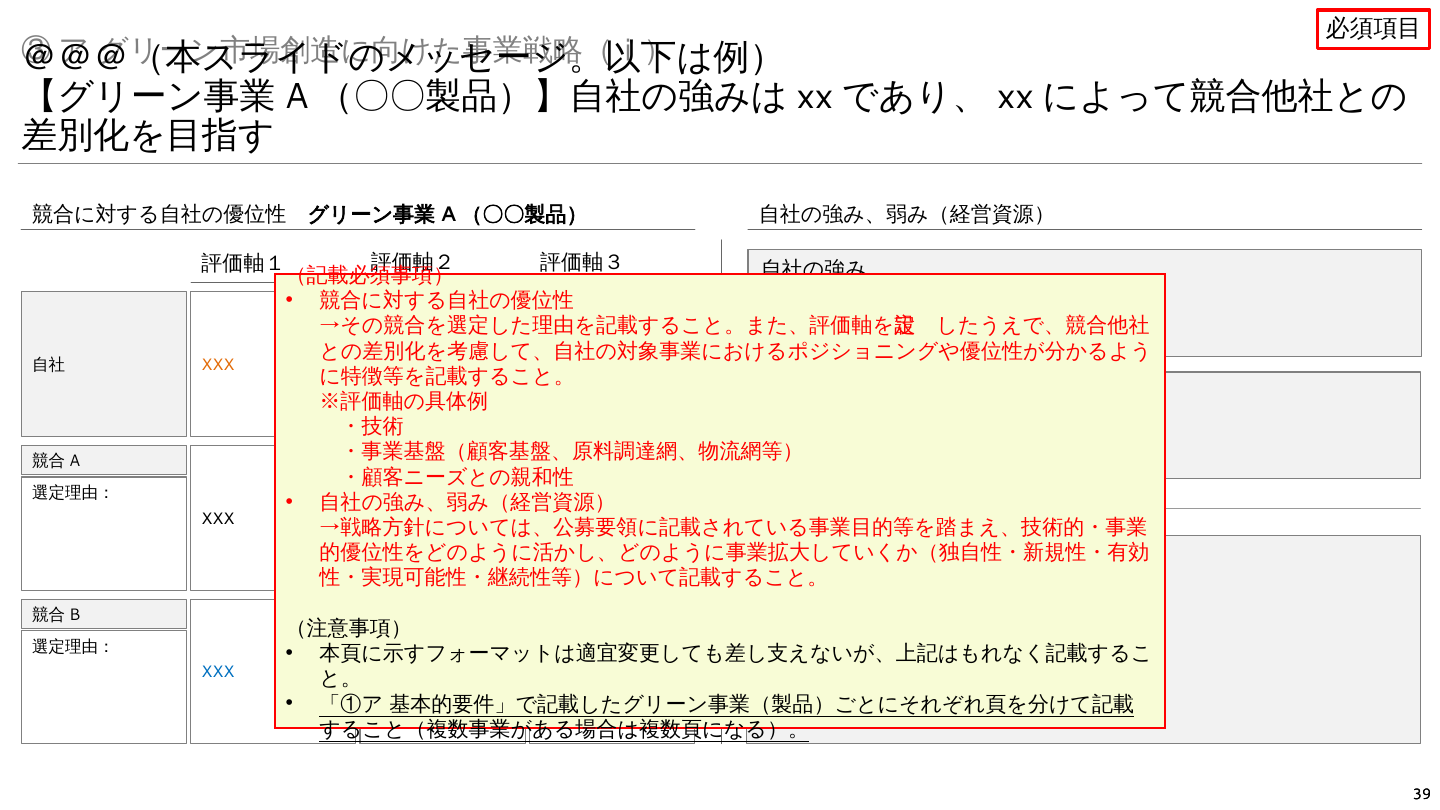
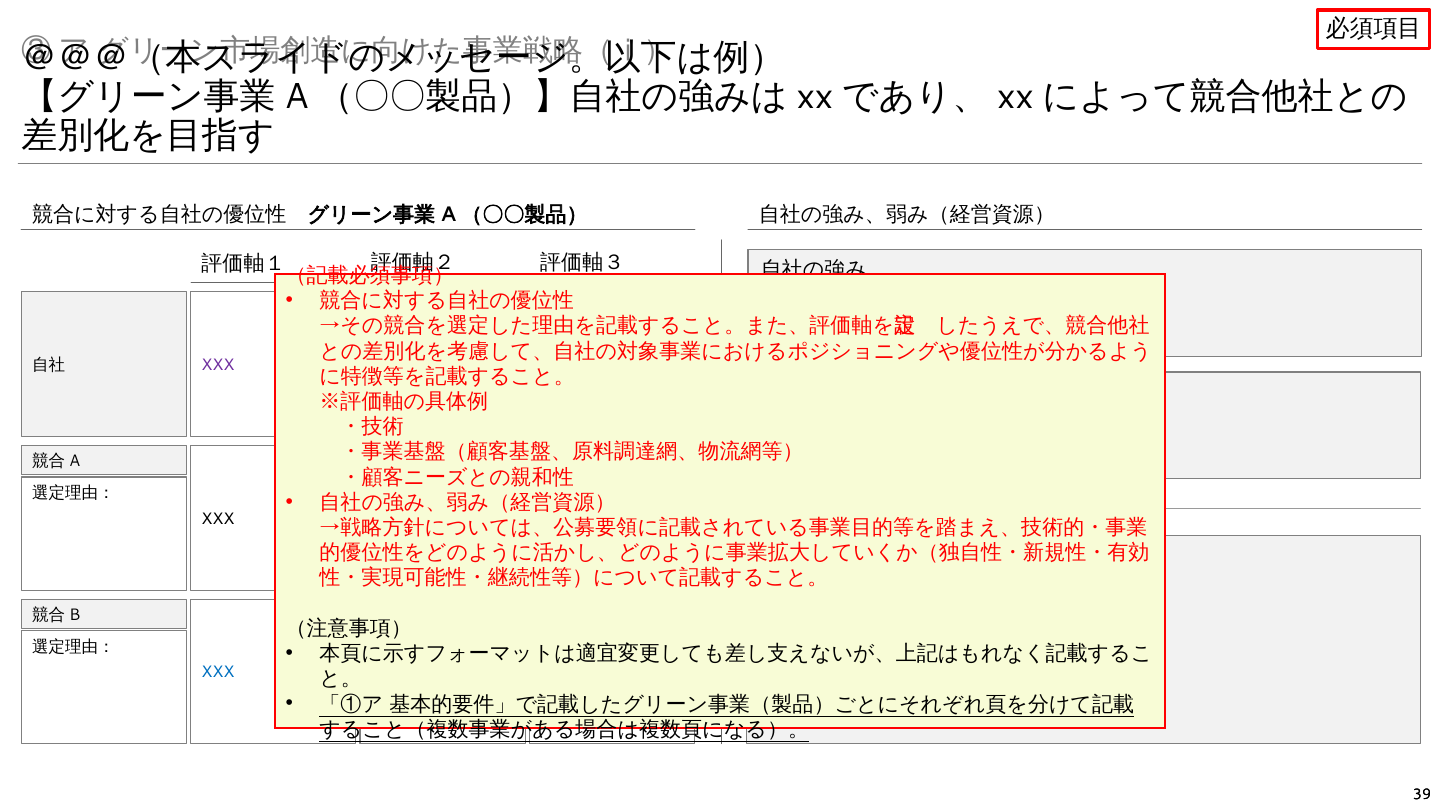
XXX colour: orange -> purple (218, 365)
